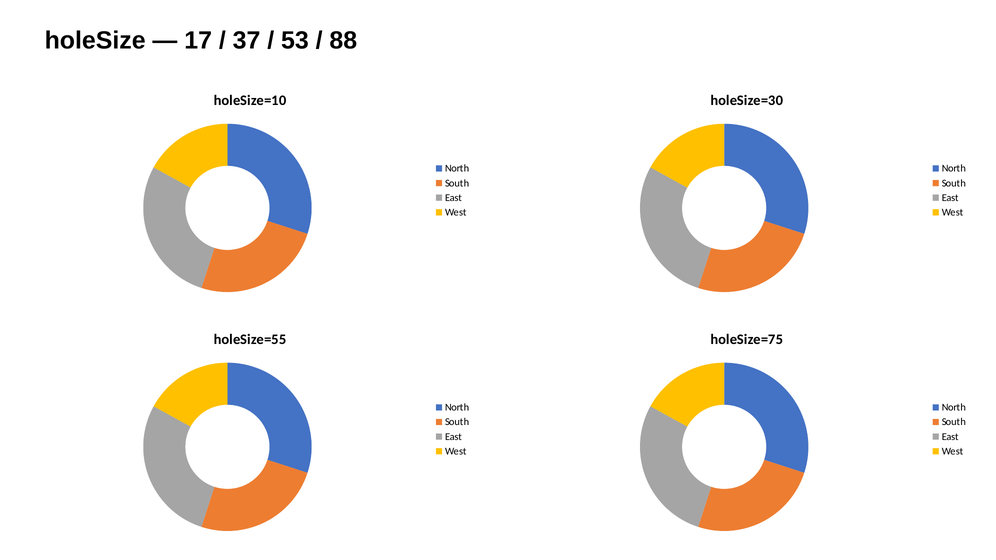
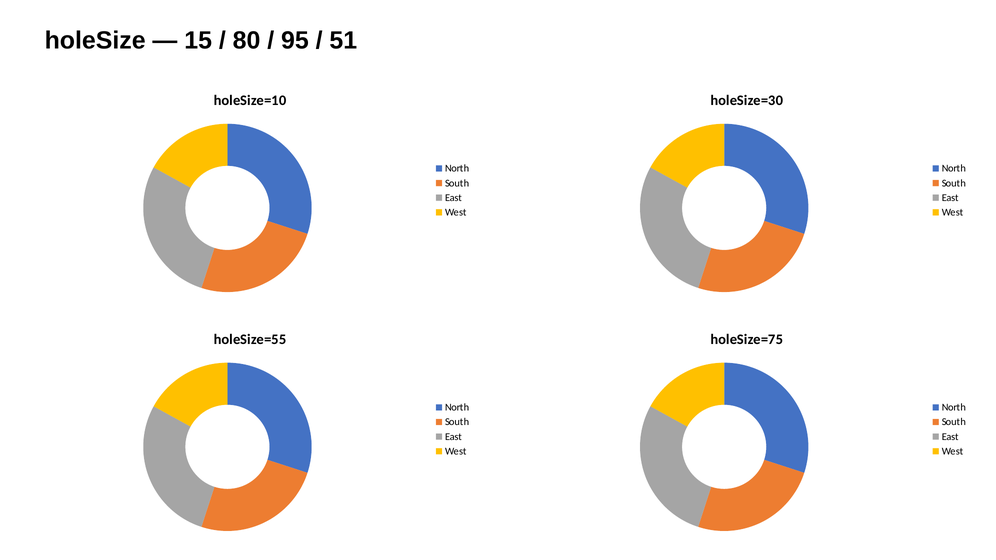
17: 17 -> 15 (198, 40)
37: 37 -> 80 (247, 40)
53: 53 -> 95 (295, 40)
88: 88 -> 51 (343, 40)
